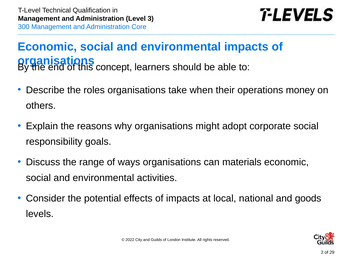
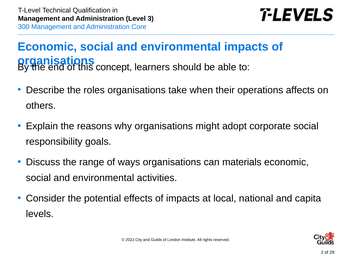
money: money -> affects (300, 90)
goods: goods -> capita (308, 198)
